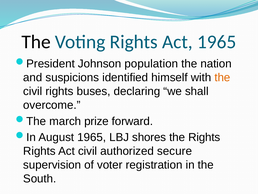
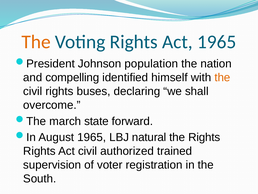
The colour: black -> orange (36, 42)
suspicions: suspicions -> compelling (72, 77)
prize: prize -> state (96, 121)
shores: shores -> natural (149, 137)
secure: secure -> trained (175, 151)
